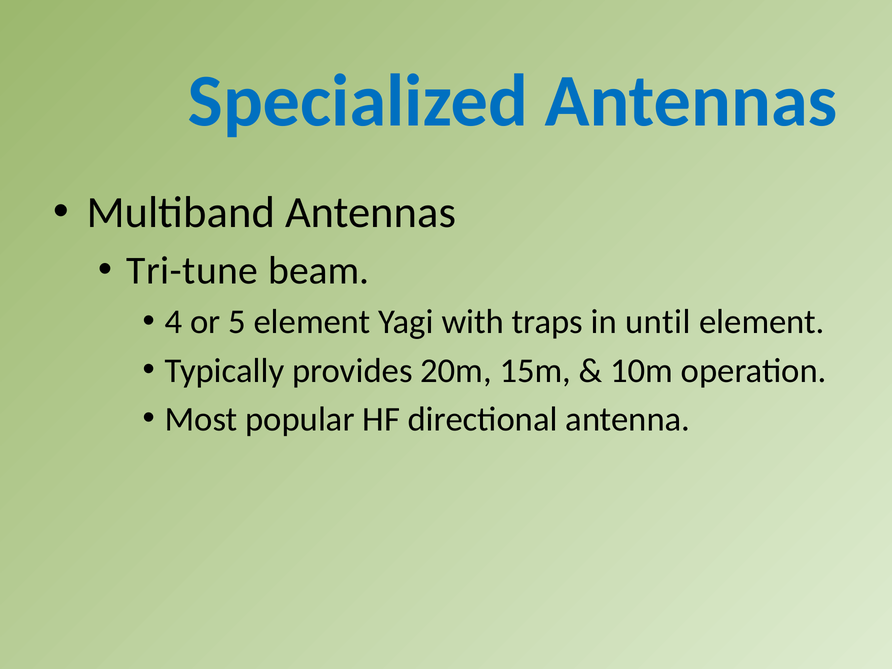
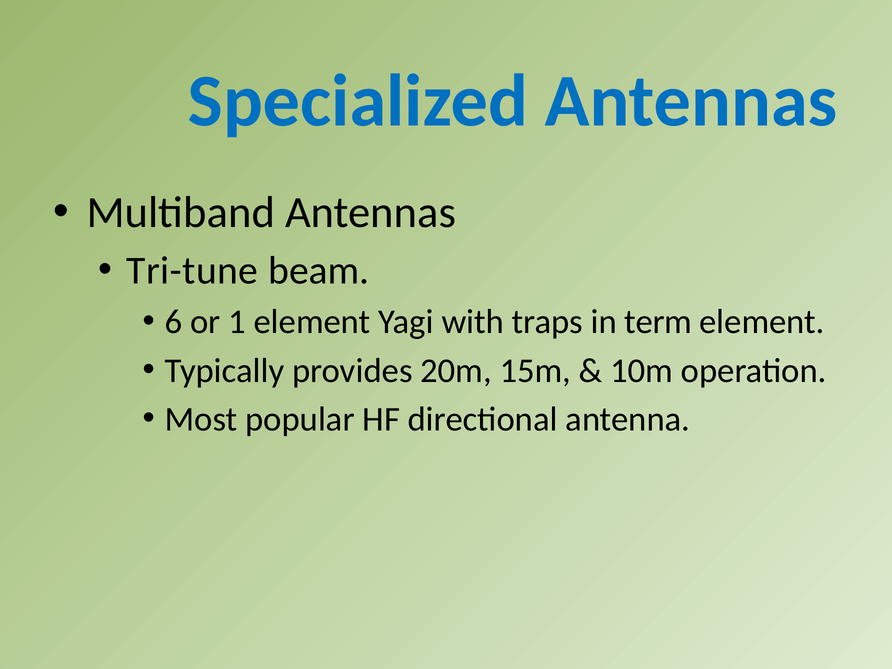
4: 4 -> 6 (174, 322)
5: 5 -> 1 (237, 322)
until: until -> term (658, 322)
